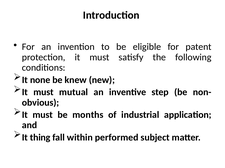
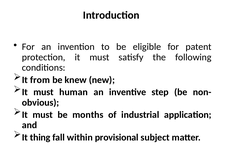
none: none -> from (40, 80)
mutual: mutual -> human (74, 92)
performed: performed -> provisional (117, 138)
